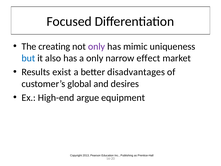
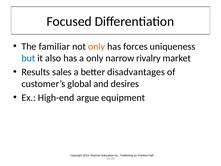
creating: creating -> familiar (54, 46)
only colour: purple -> orange (97, 46)
mimic: mimic -> forces (135, 46)
effect: effect -> rivalry (148, 58)
exist: exist -> sales (62, 72)
